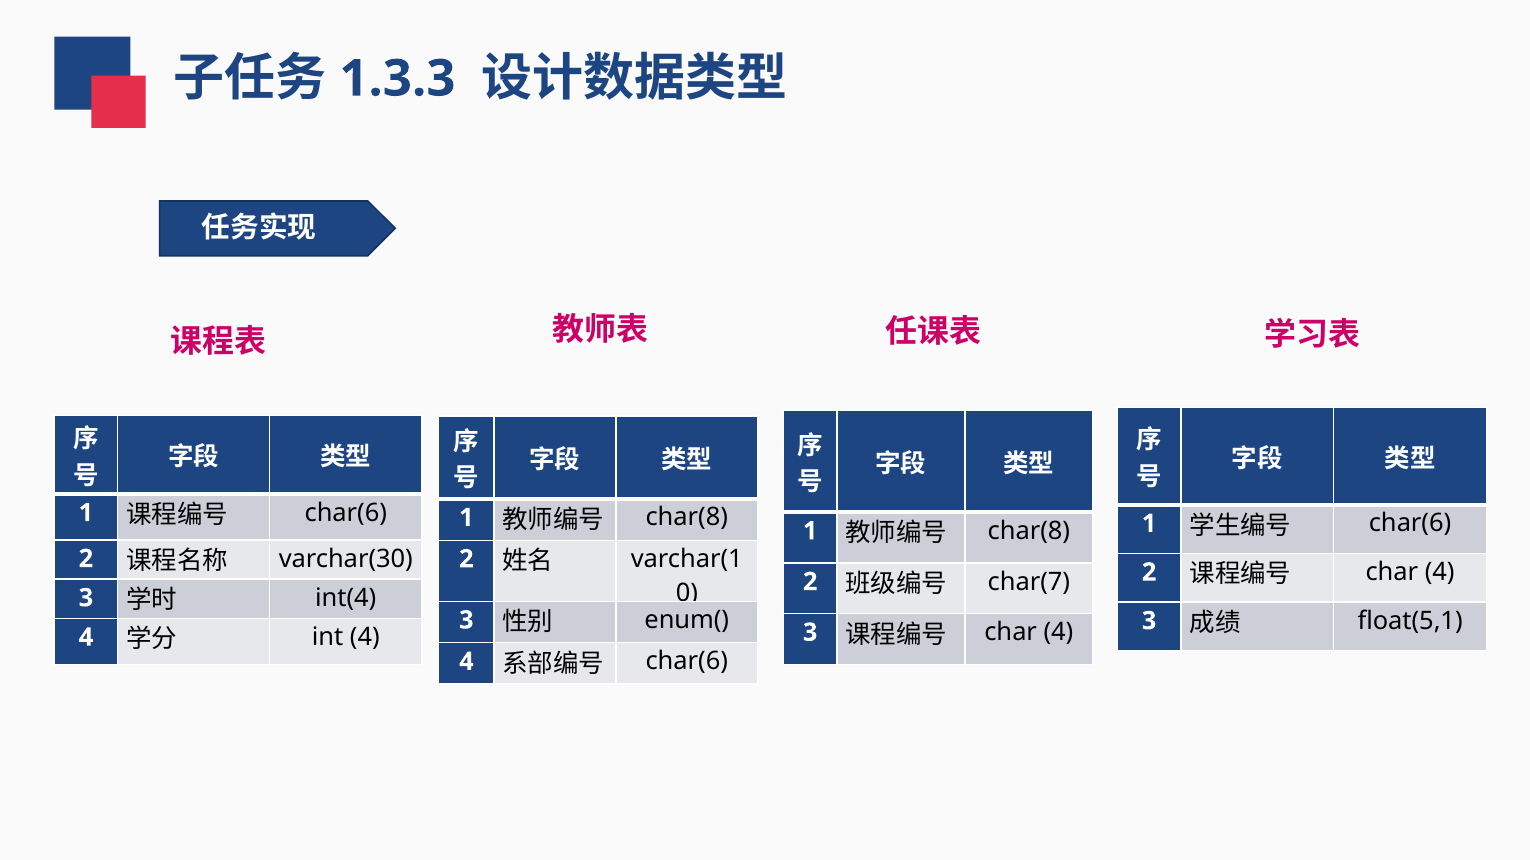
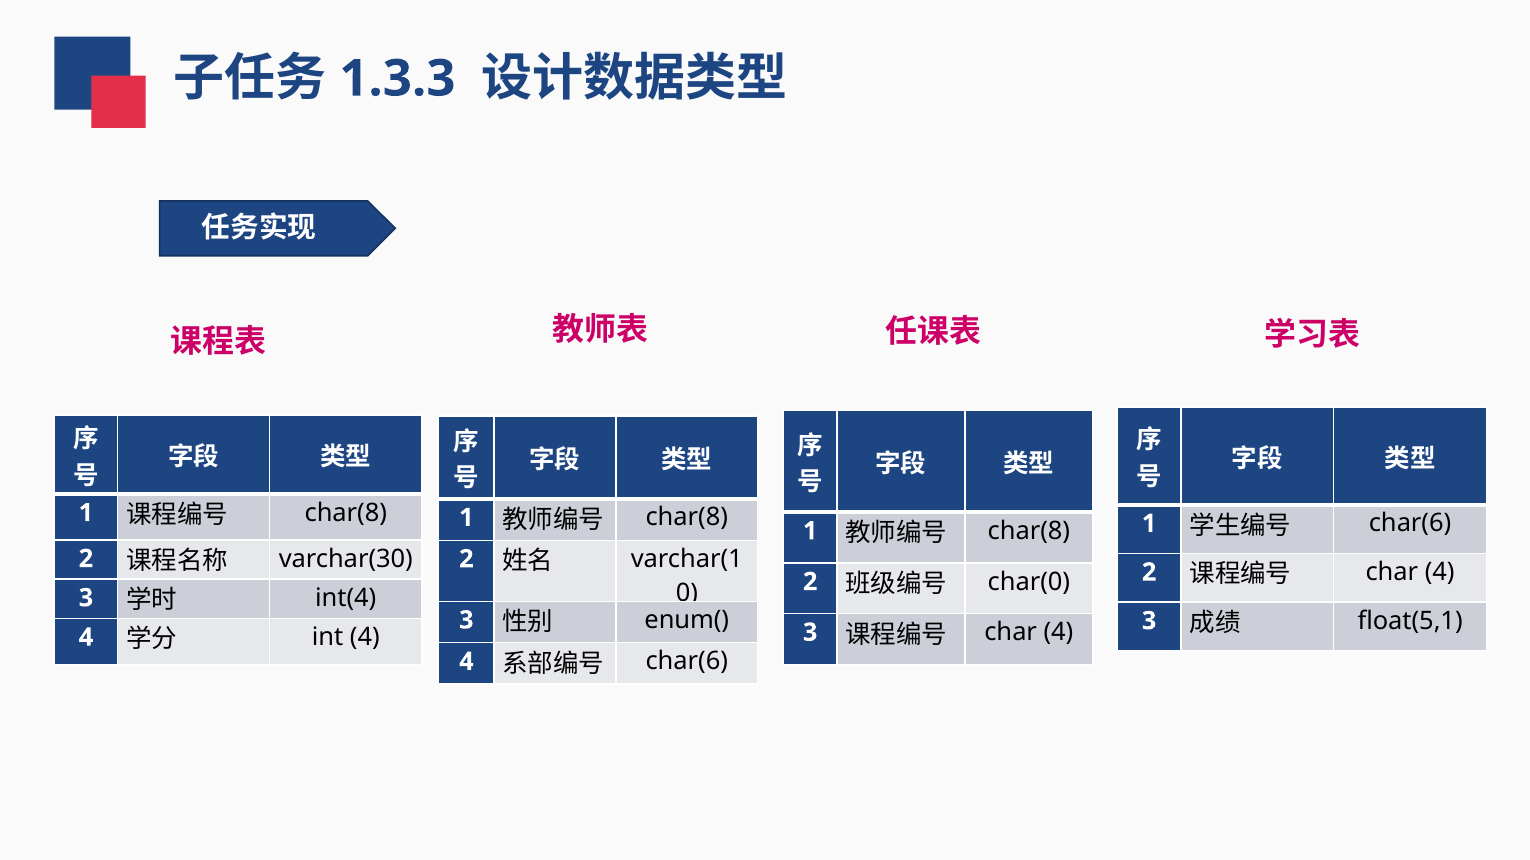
char(6: char(6 -> char(8 (346, 513)
char(7: char(7 -> char(0 (1029, 582)
